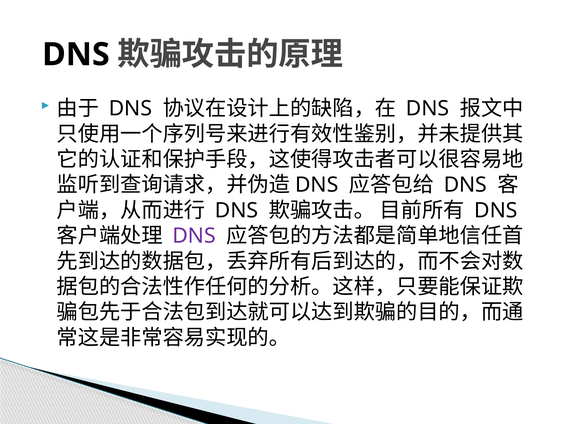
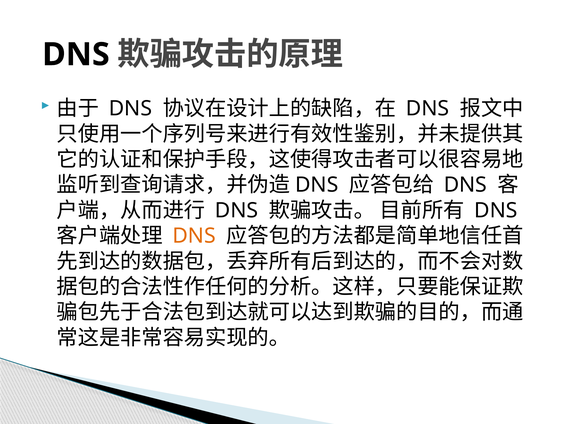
DNS colour: purple -> orange (194, 236)
